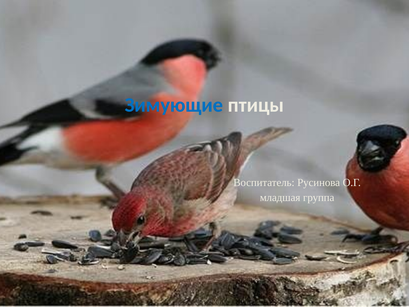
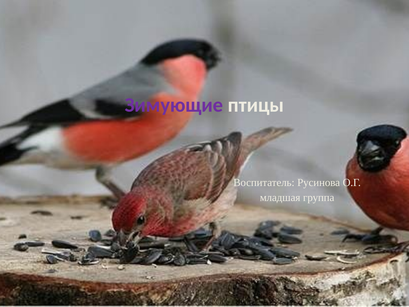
Зимующие colour: blue -> purple (174, 105)
